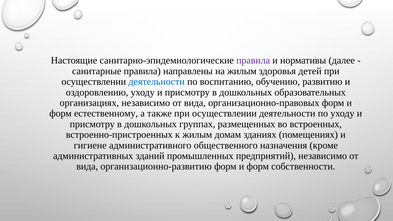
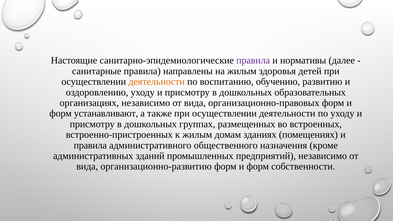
деятельности colour: blue -> orange (157, 82)
естественному: естественному -> устанавливают (106, 114)
гигиене: гигиене -> правила (90, 145)
